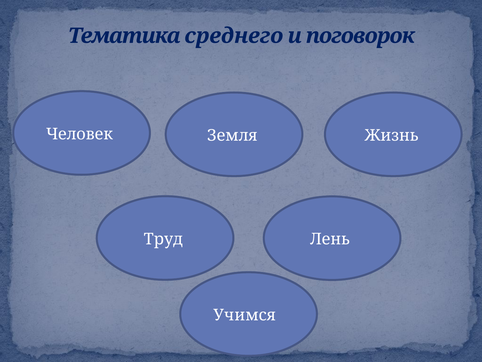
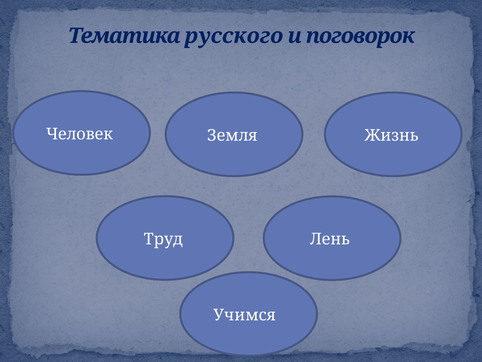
среднего: среднего -> русского (234, 36)
